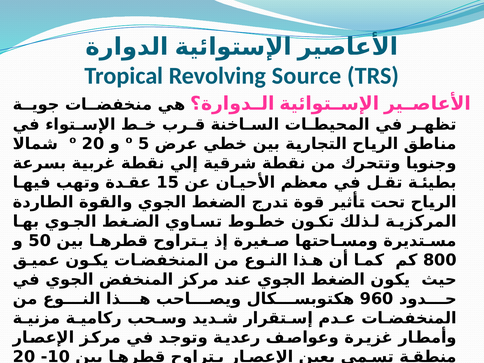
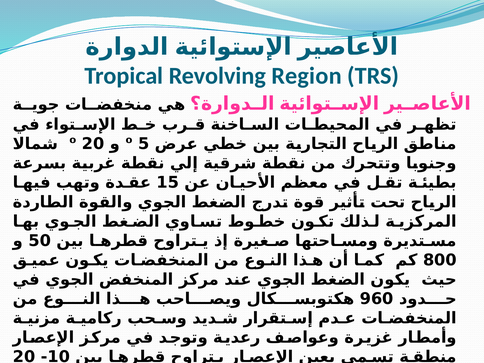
Source: Source -> Region (307, 76)
